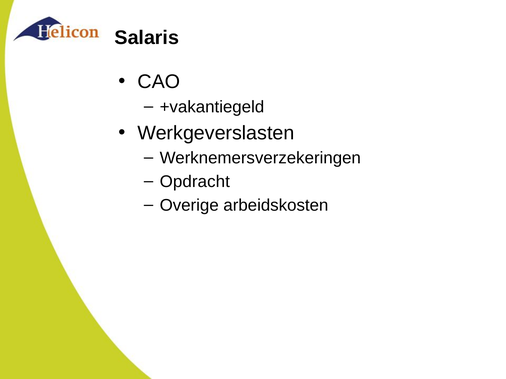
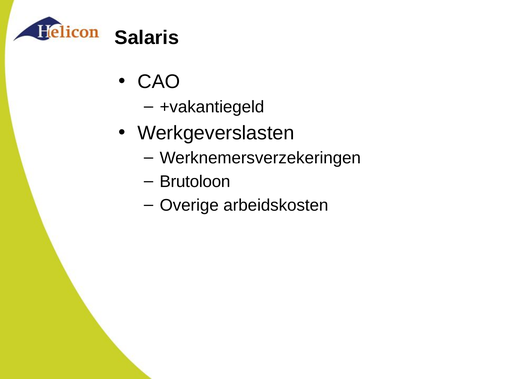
Opdracht: Opdracht -> Brutoloon (195, 182)
